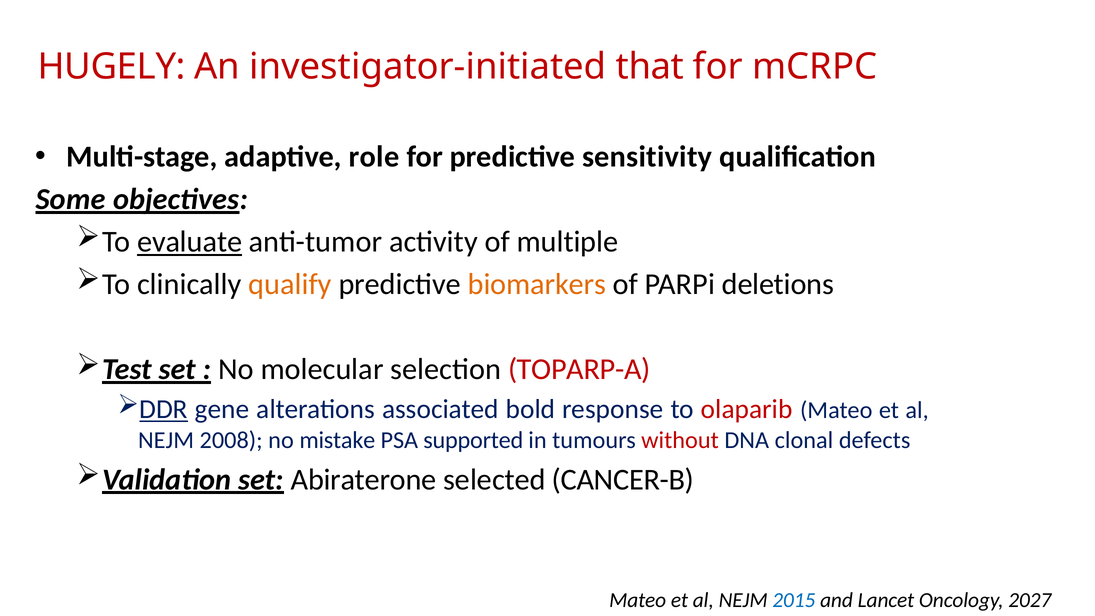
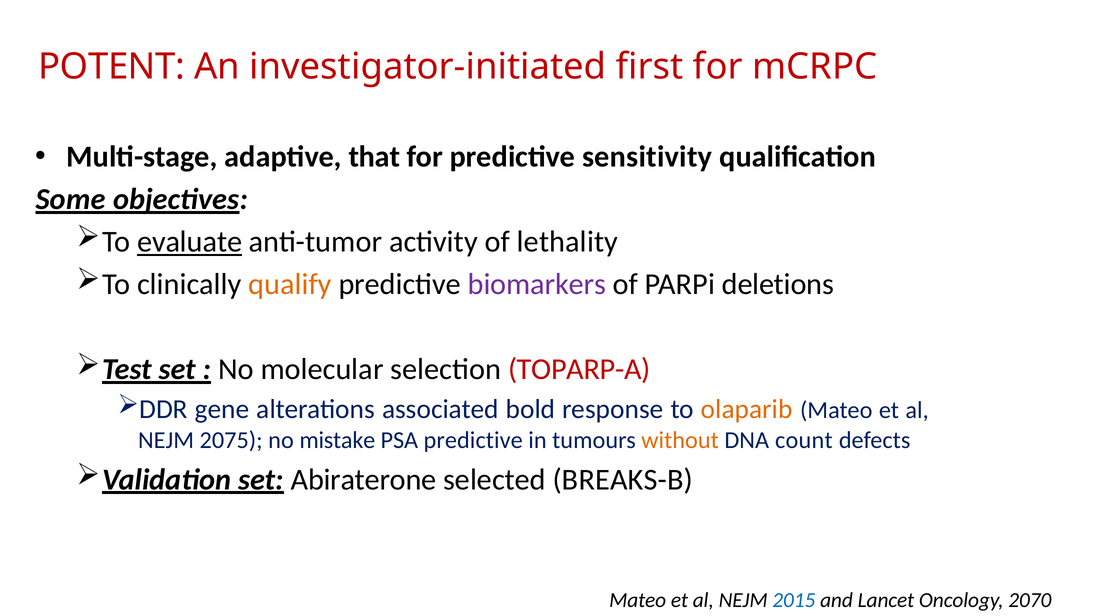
HUGELY: HUGELY -> POTENT (112, 67)
that: that -> first (650, 67)
role: role -> that (374, 157)
multiple: multiple -> lethality (567, 242)
biomarkers colour: orange -> purple (537, 284)
DDR underline: present -> none (164, 409)
olaparib colour: red -> orange (747, 409)
2008: 2008 -> 2075 (231, 440)
PSA supported: supported -> predictive (473, 440)
without colour: red -> orange (680, 440)
clonal: clonal -> count (804, 440)
CANCER-B: CANCER-B -> BREAKS-B (623, 480)
2027: 2027 -> 2070 (1030, 600)
